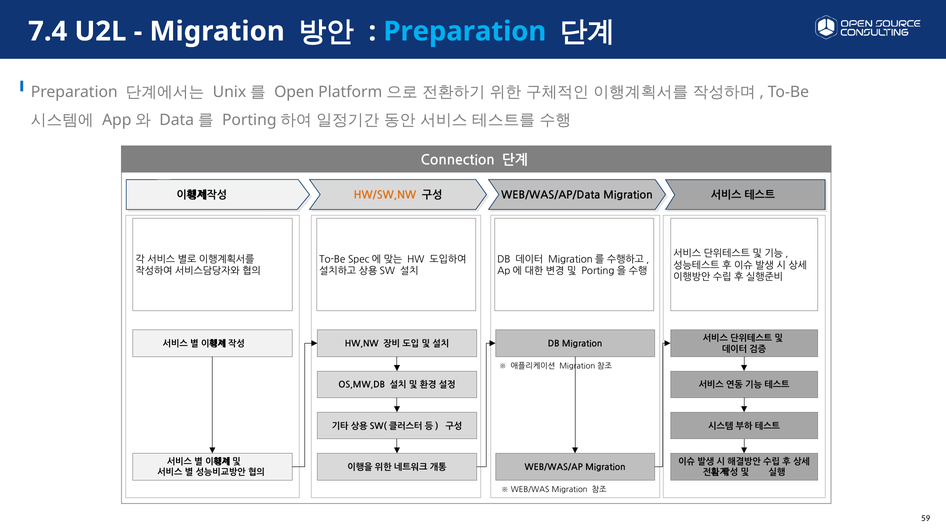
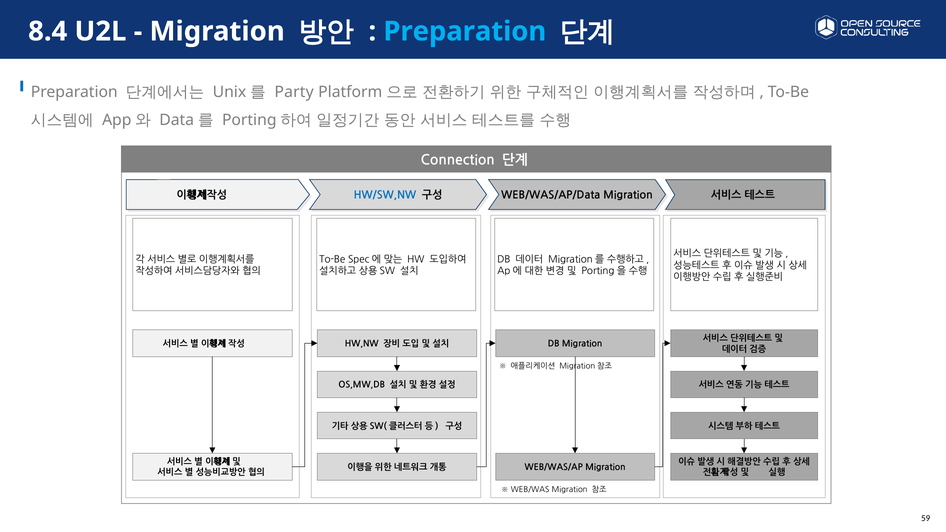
7.4: 7.4 -> 8.4 (48, 31)
Open: Open -> Party (294, 92)
HW/SW,NW colour: orange -> blue (385, 195)
